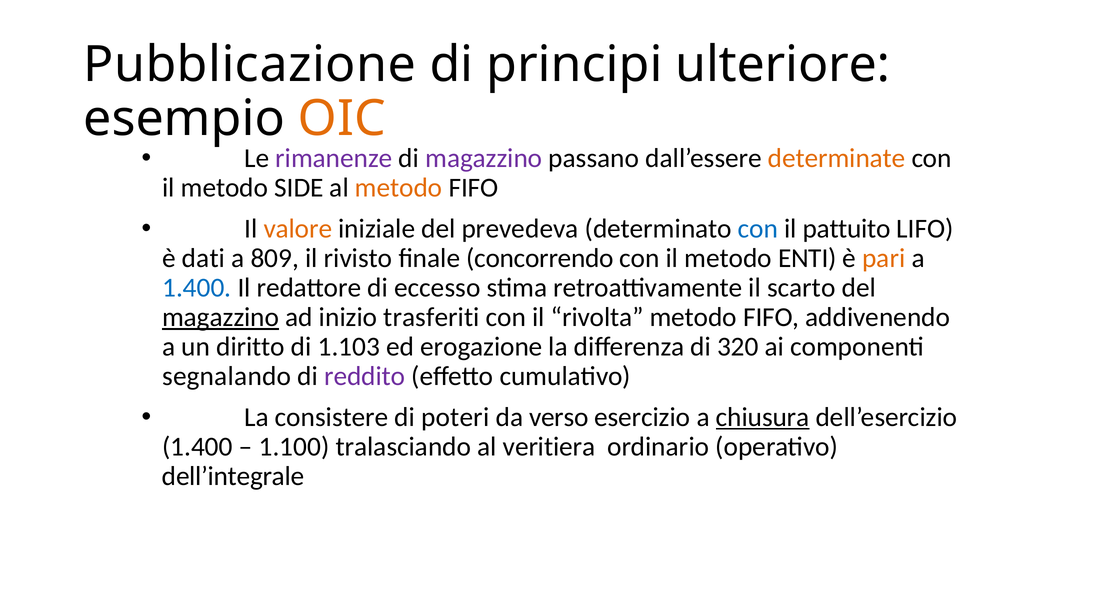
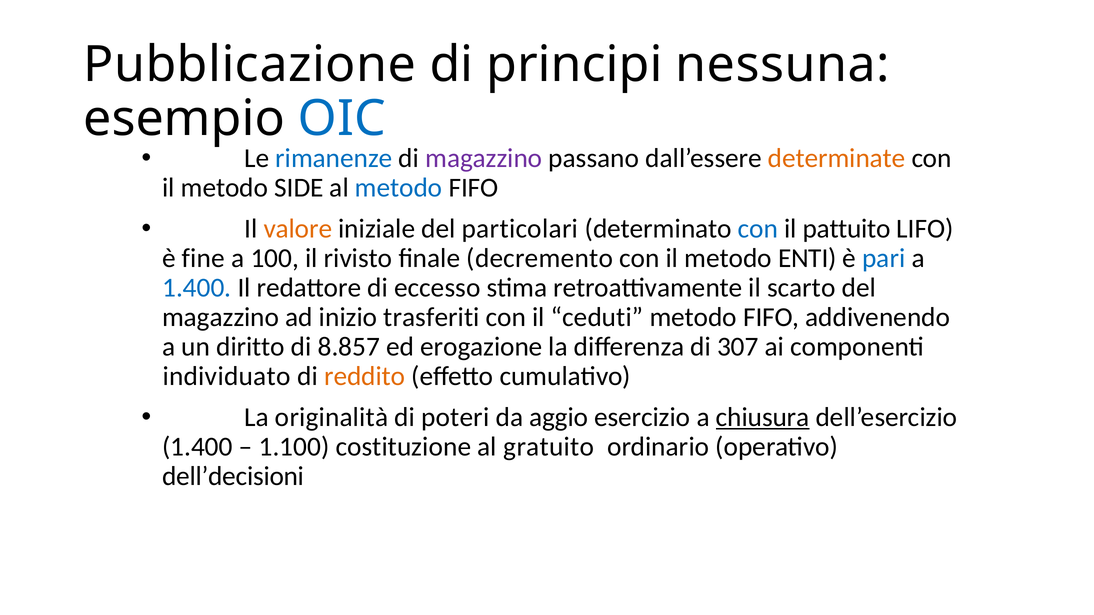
ulteriore: ulteriore -> nessuna (782, 65)
OIC colour: orange -> blue (342, 119)
rimanenze colour: purple -> blue (334, 158)
metodo colour: orange -> blue (399, 188)
prevedeva: prevedeva -> particolari (520, 229)
dati: dati -> fine (203, 258)
809: 809 -> 100 (275, 258)
concorrendo: concorrendo -> decremento (540, 258)
pari colour: orange -> blue (884, 258)
magazzino underline: present -> none (221, 317)
rivolta: rivolta -> ceduti (597, 317)
1.103: 1.103 -> 8.857 (349, 347)
320: 320 -> 307 (738, 347)
segnalando: segnalando -> individuato (227, 376)
reddito colour: purple -> orange (365, 376)
consistere: consistere -> originalità (332, 417)
verso: verso -> aggio (559, 417)
tralasciando: tralasciando -> costituzione (403, 447)
veritiera: veritiera -> gratuito (549, 447)
dell’integrale: dell’integrale -> dell’decisioni (233, 476)
